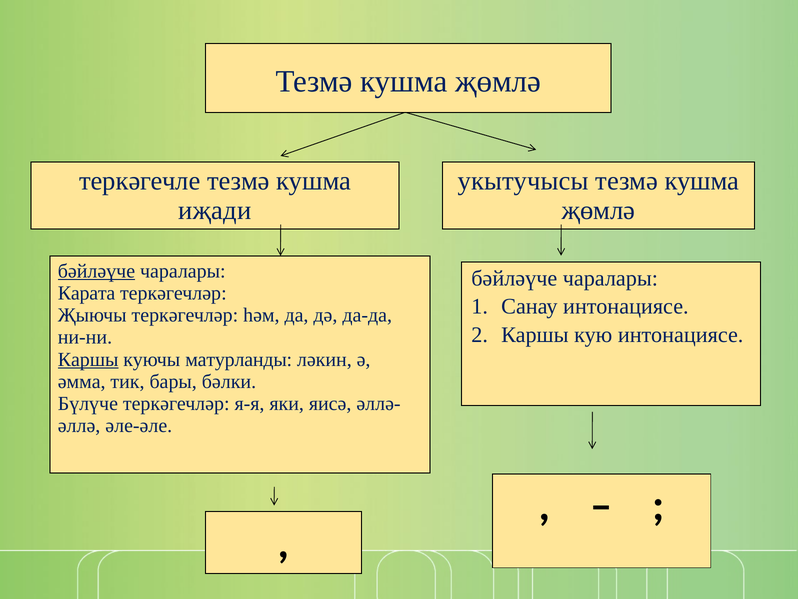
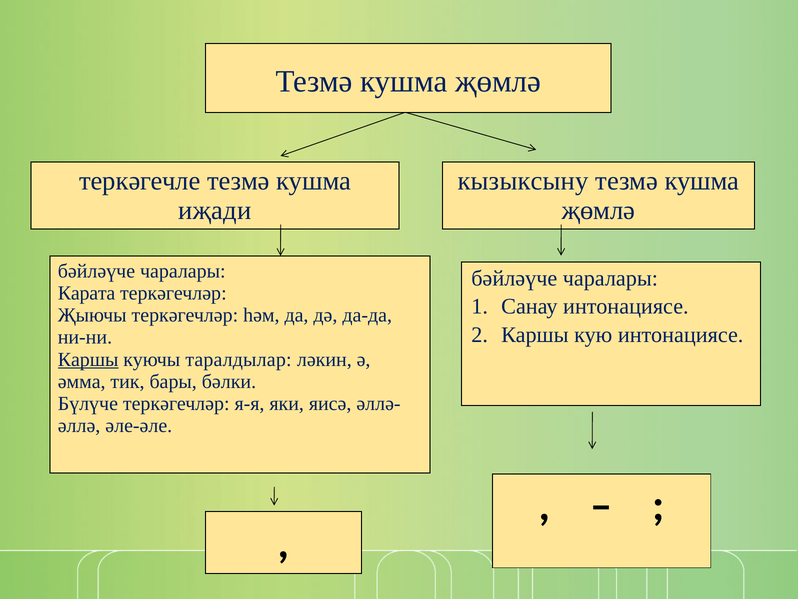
укытучысы: укытучысы -> кызыксыну (523, 181)
бәйләүче underline: present -> none (96, 271)
матурланды: матурланды -> таралдылар (239, 359)
